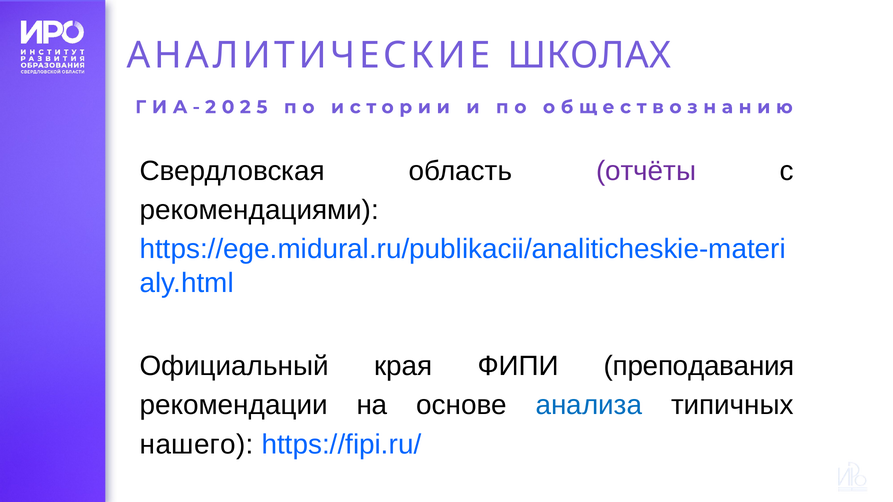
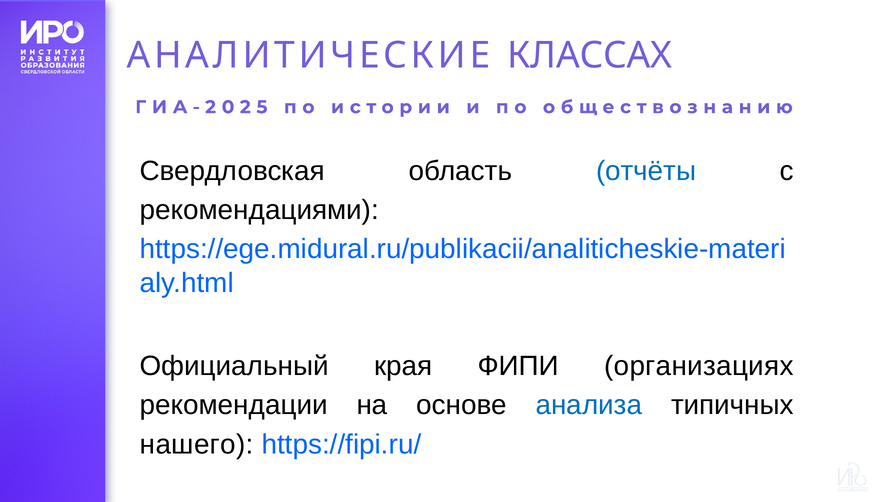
ШКОЛАХ: ШКОЛАХ -> КЛАССАХ (590, 55)
отчёты colour: purple -> blue (646, 171)
преподавания: преподавания -> организациях (699, 366)
